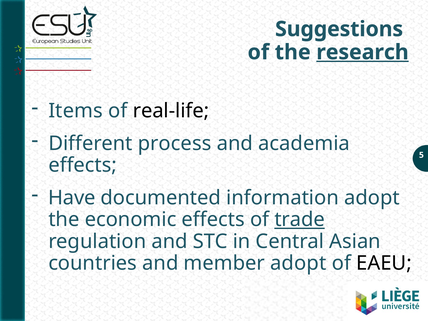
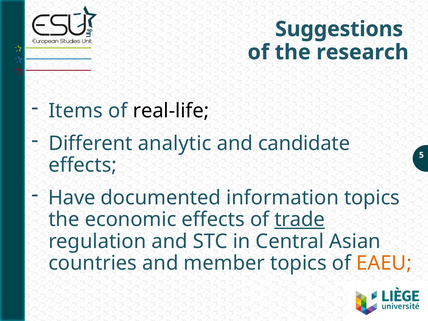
research underline: present -> none (362, 52)
process: process -> analytic (175, 143)
academia: academia -> candidate (304, 143)
information adopt: adopt -> topics (372, 198)
member adopt: adopt -> topics (298, 263)
EAEU colour: black -> orange (384, 263)
